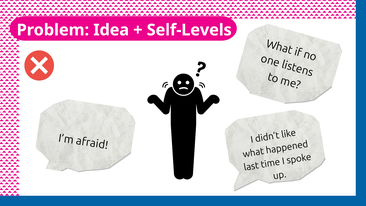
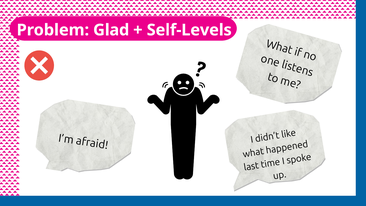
Idea: Idea -> Glad (111, 30)
